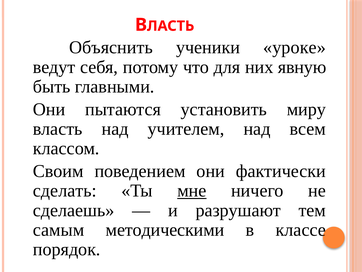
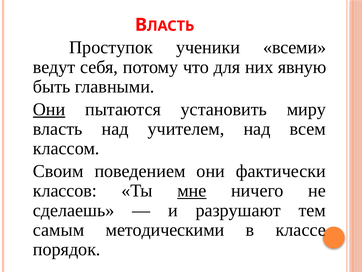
Объяснить: Объяснить -> Проступок (111, 47)
уроке: уроке -> всеми (295, 47)
Они underline: none -> present (49, 109)
сделать: сделать -> классов (65, 190)
